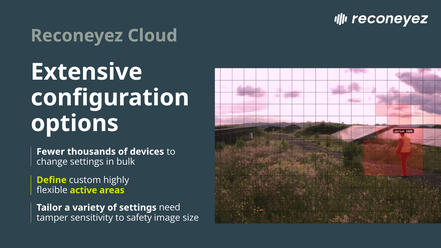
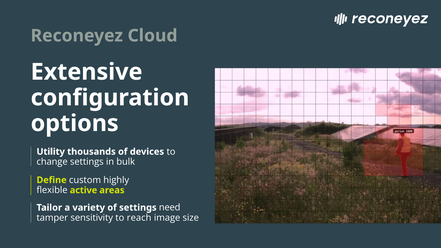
Fewer: Fewer -> Utility (51, 152)
safety: safety -> reach (139, 218)
